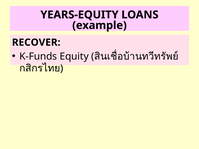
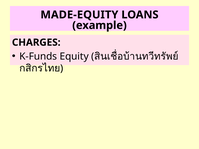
YEARS-EQUITY: YEARS-EQUITY -> MADE-EQUITY (79, 15)
RECOVER: RECOVER -> CHARGES (36, 42)
